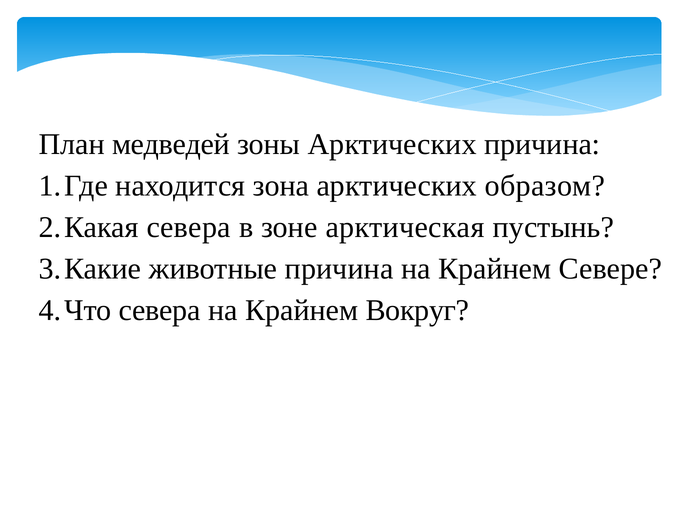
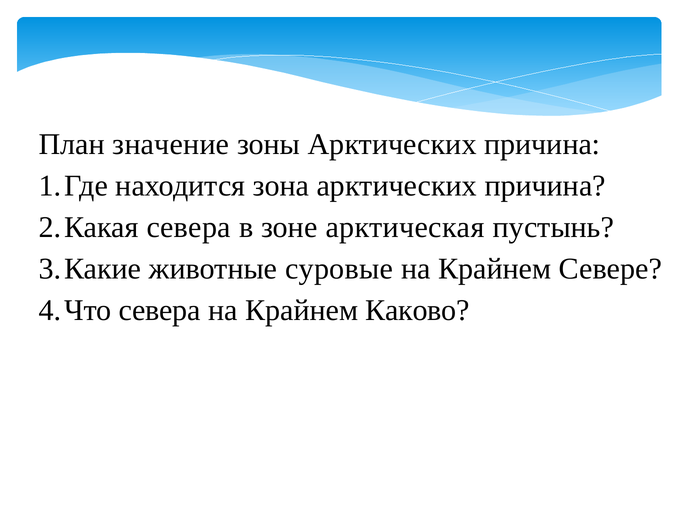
медведей: медведей -> значение (171, 144)
зона арктических образом: образом -> причина (545, 186)
животные причина: причина -> суровые (339, 269)
Вокруг: Вокруг -> Каково (417, 311)
